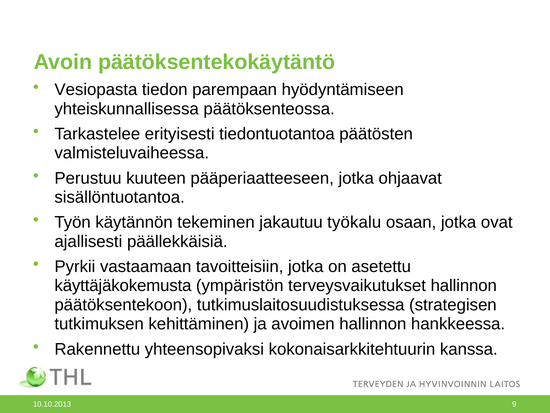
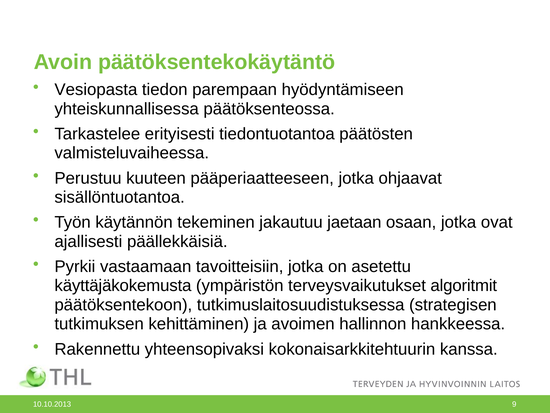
työkalu: työkalu -> jaetaan (354, 222)
terveysvaikutukset hallinnon: hallinnon -> algoritmit (464, 285)
